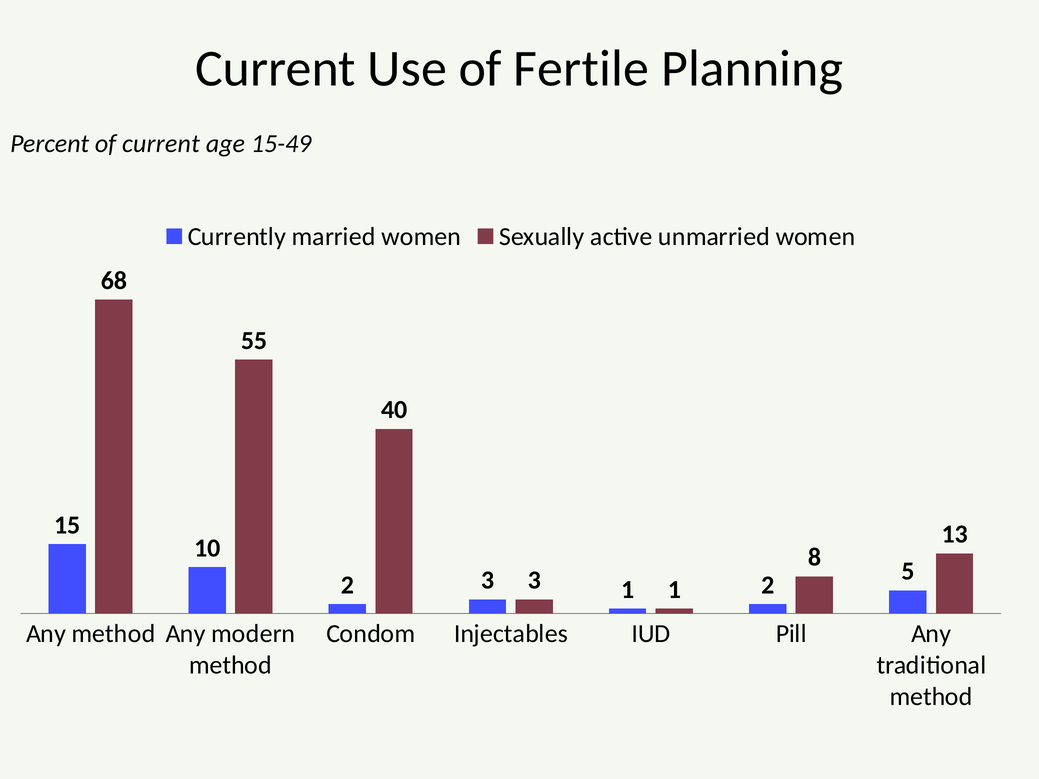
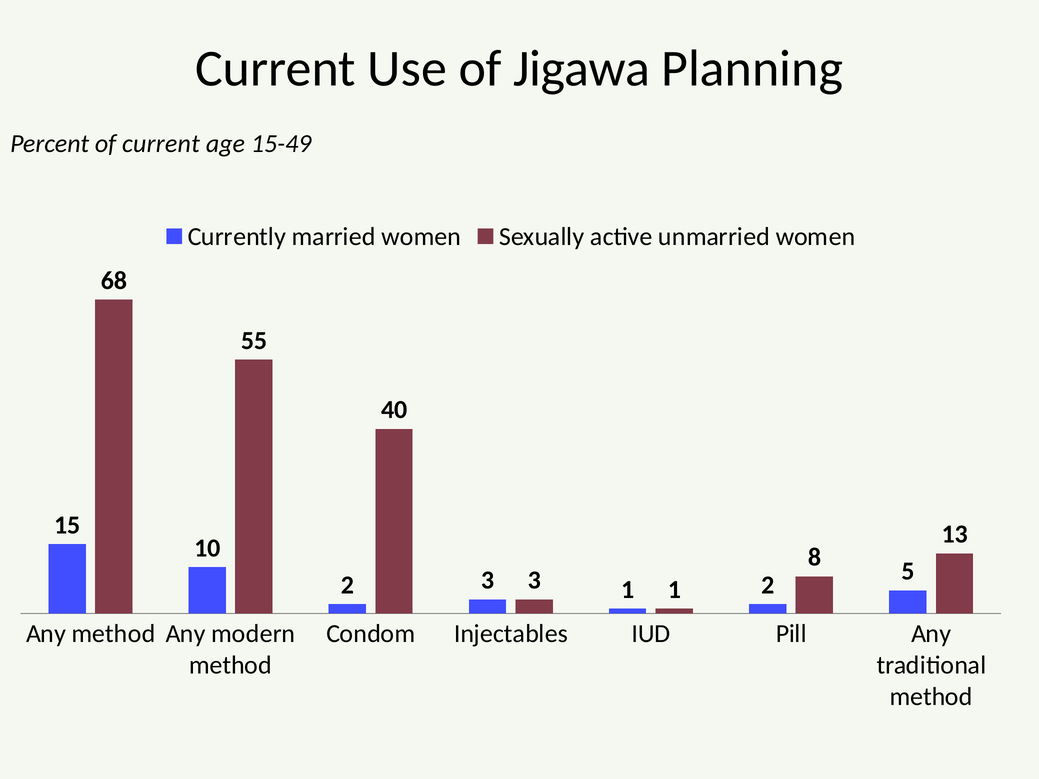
Fertile: Fertile -> Jigawa (582, 69)
